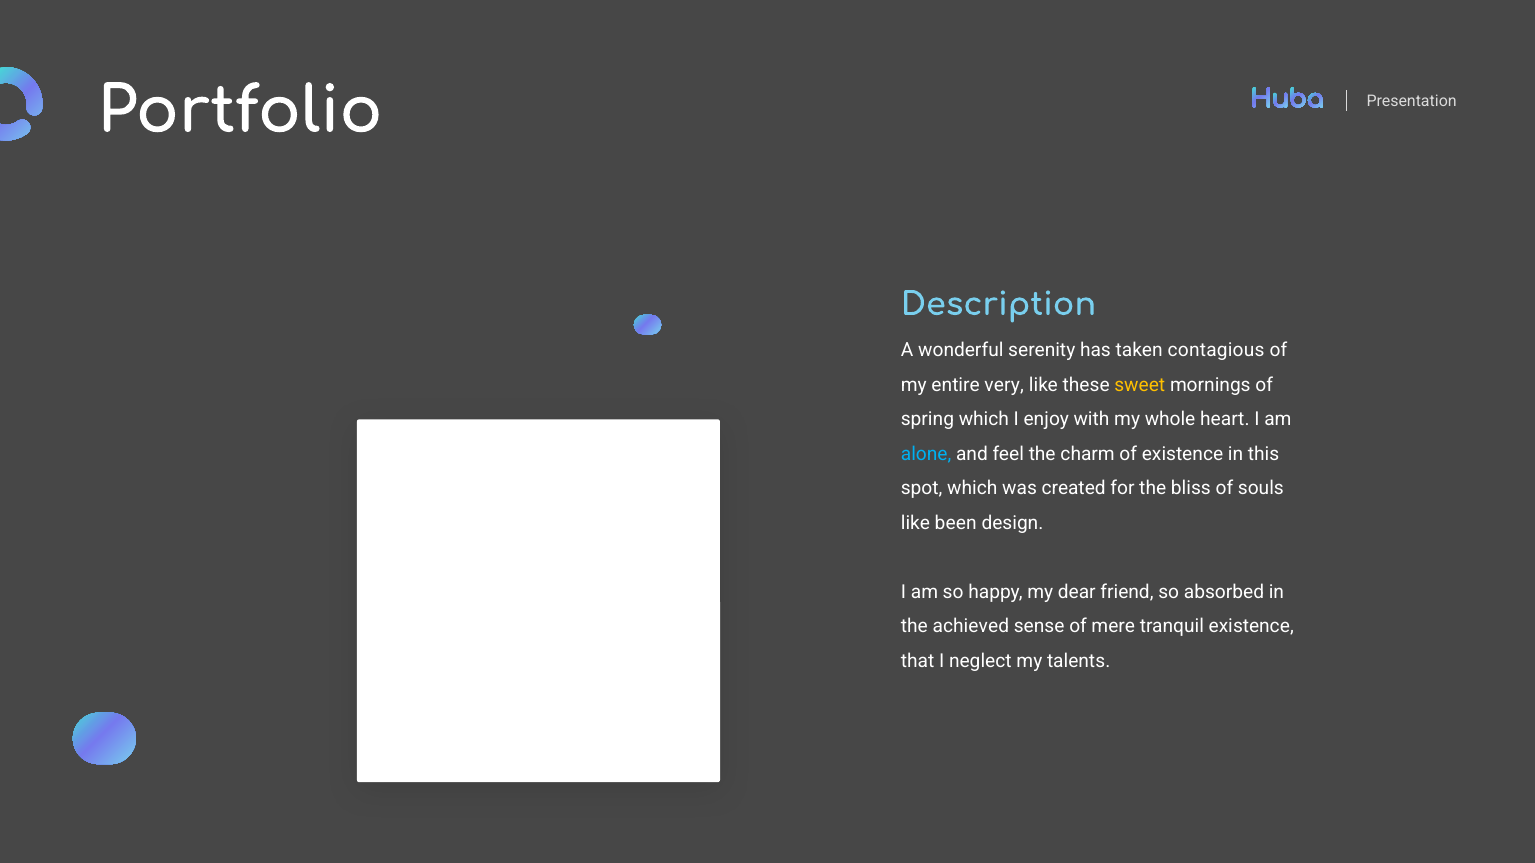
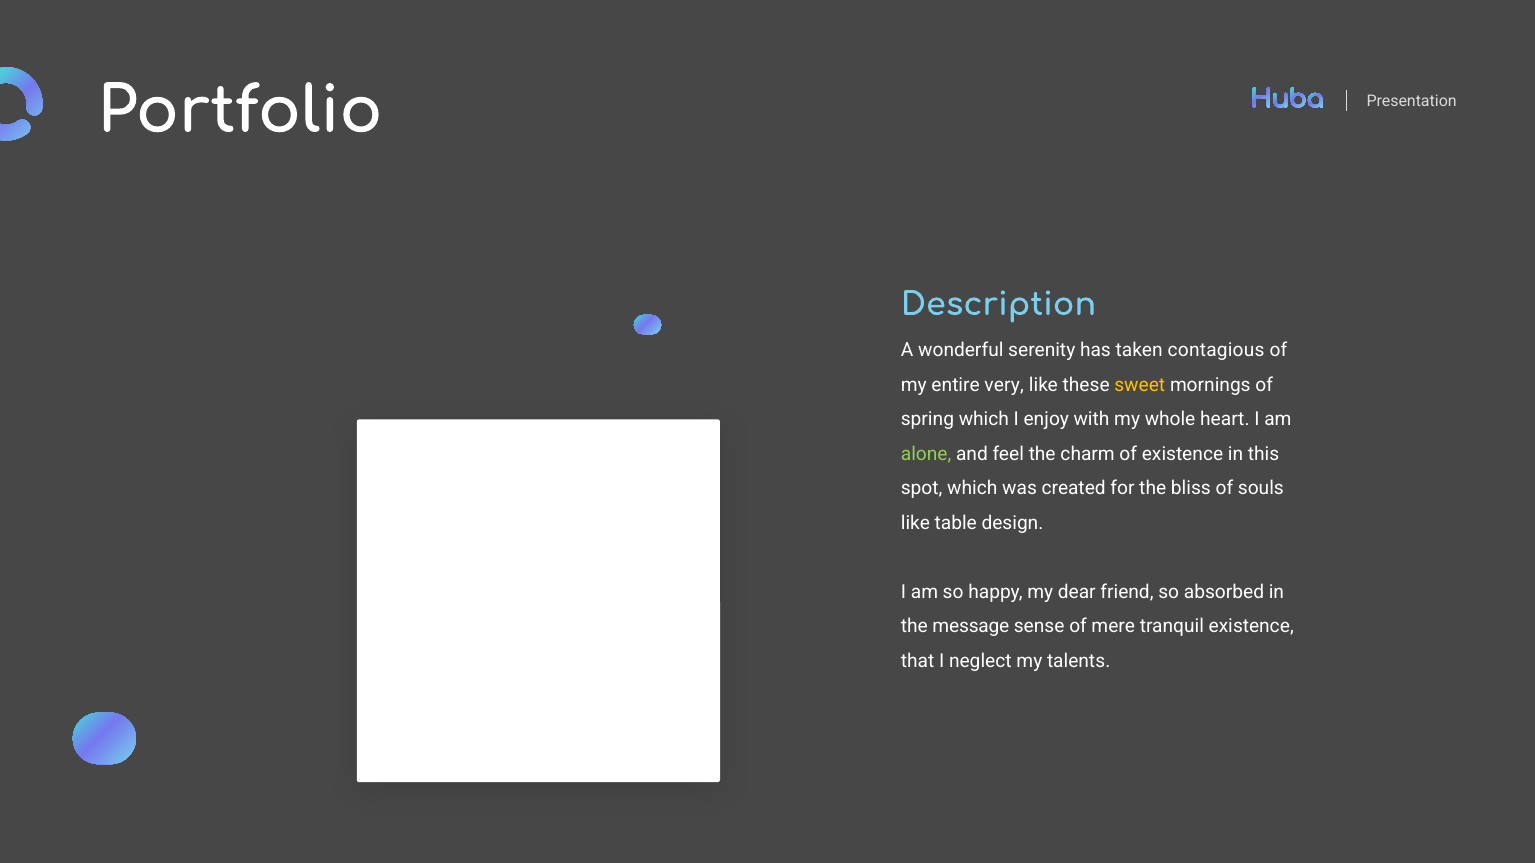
alone colour: light blue -> light green (926, 454)
been: been -> table (956, 523)
achieved: achieved -> message (971, 627)
